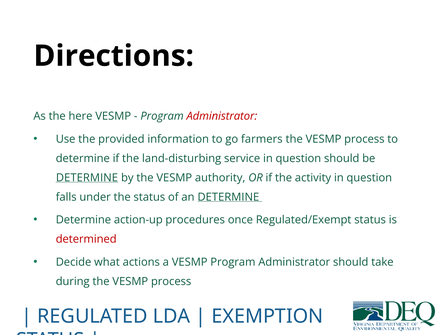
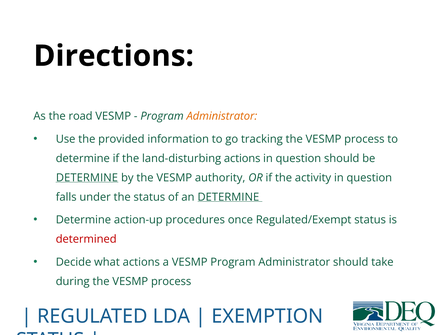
here: here -> road (81, 116)
Administrator colour: red -> orange (222, 116)
farmers: farmers -> tracking (262, 139)
land-disturbing service: service -> actions (242, 158)
